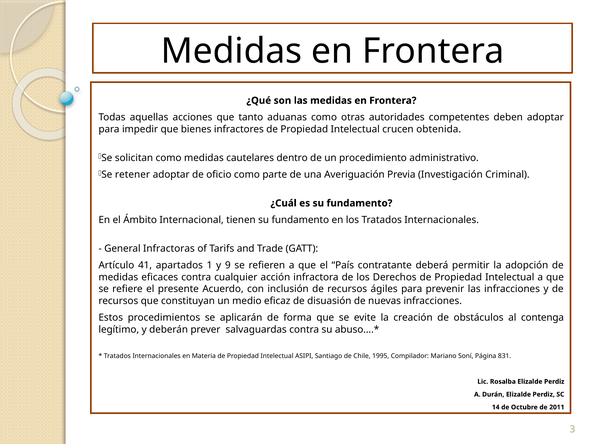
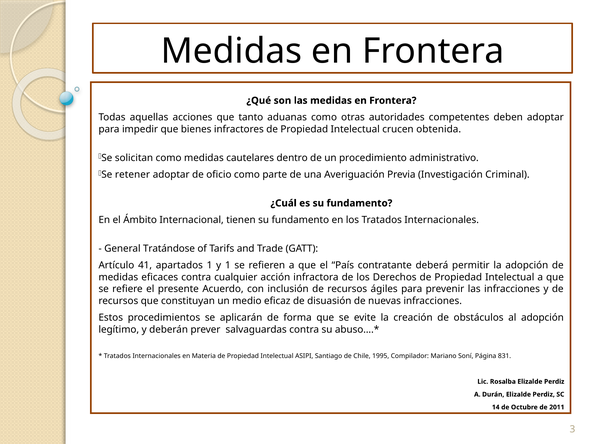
Infractoras: Infractoras -> Tratándose (169, 249)
y 9: 9 -> 1 (228, 265)
al contenga: contenga -> adopción (542, 318)
